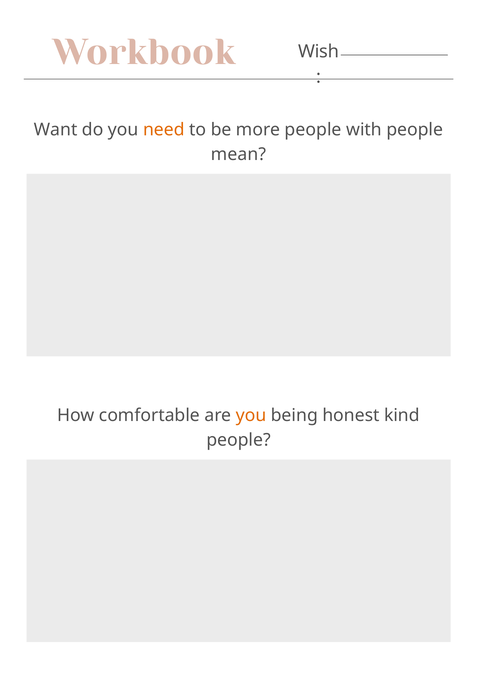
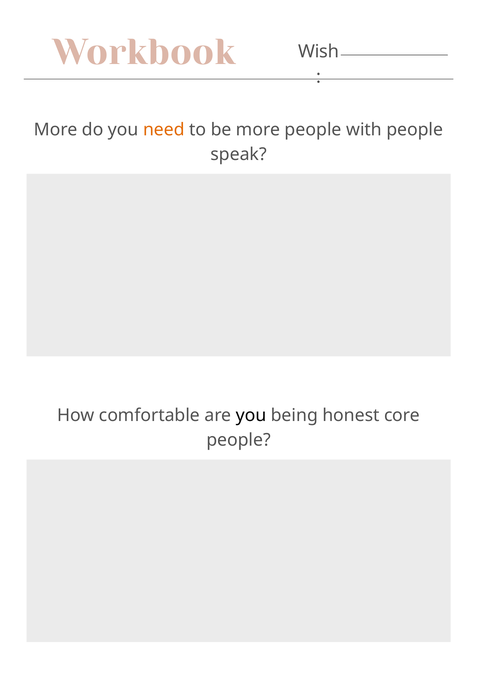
Want: Want -> More (56, 130)
mean: mean -> speak (239, 154)
you colour: orange -> black (251, 415)
kind: kind -> core (402, 415)
